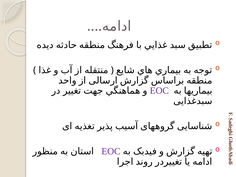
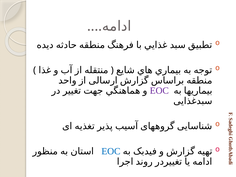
EOC colour: purple -> blue (111, 151)
